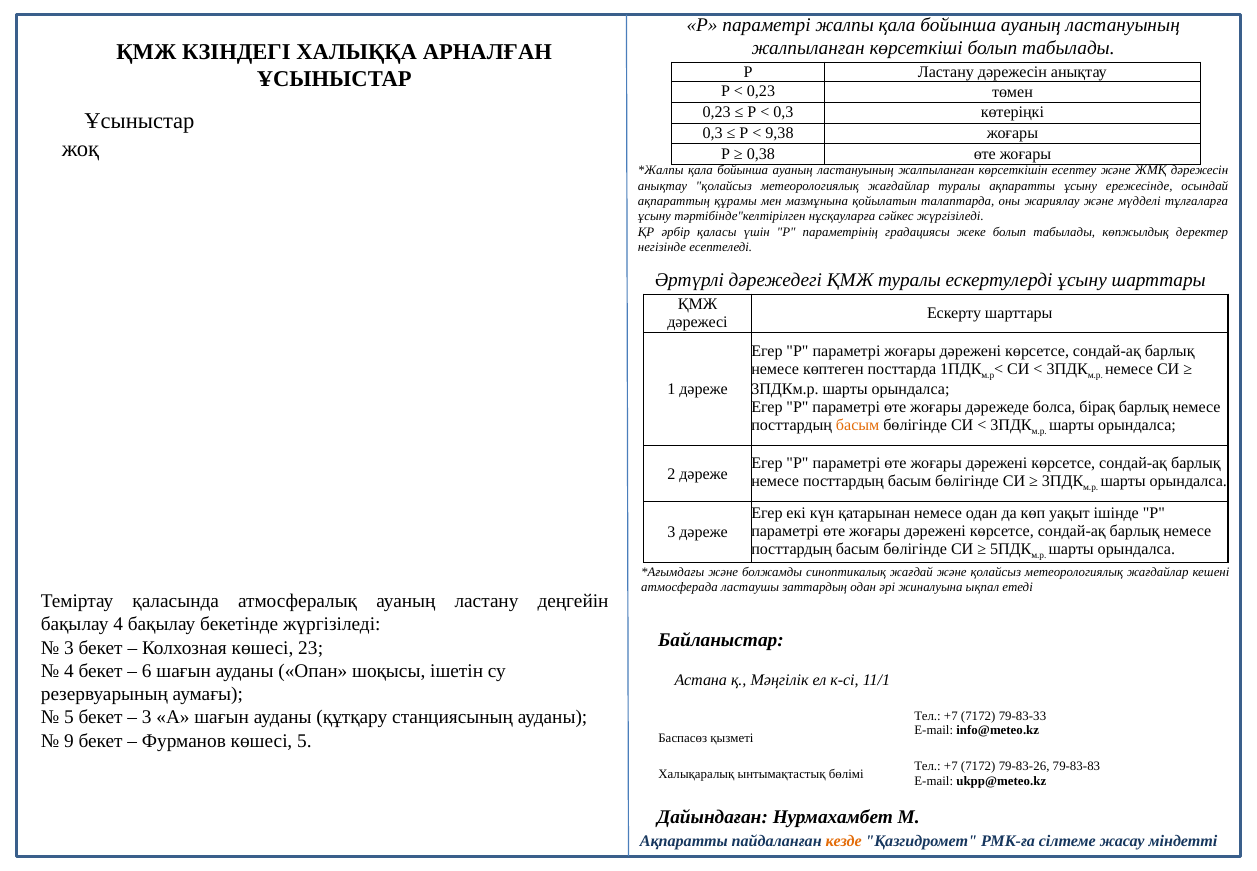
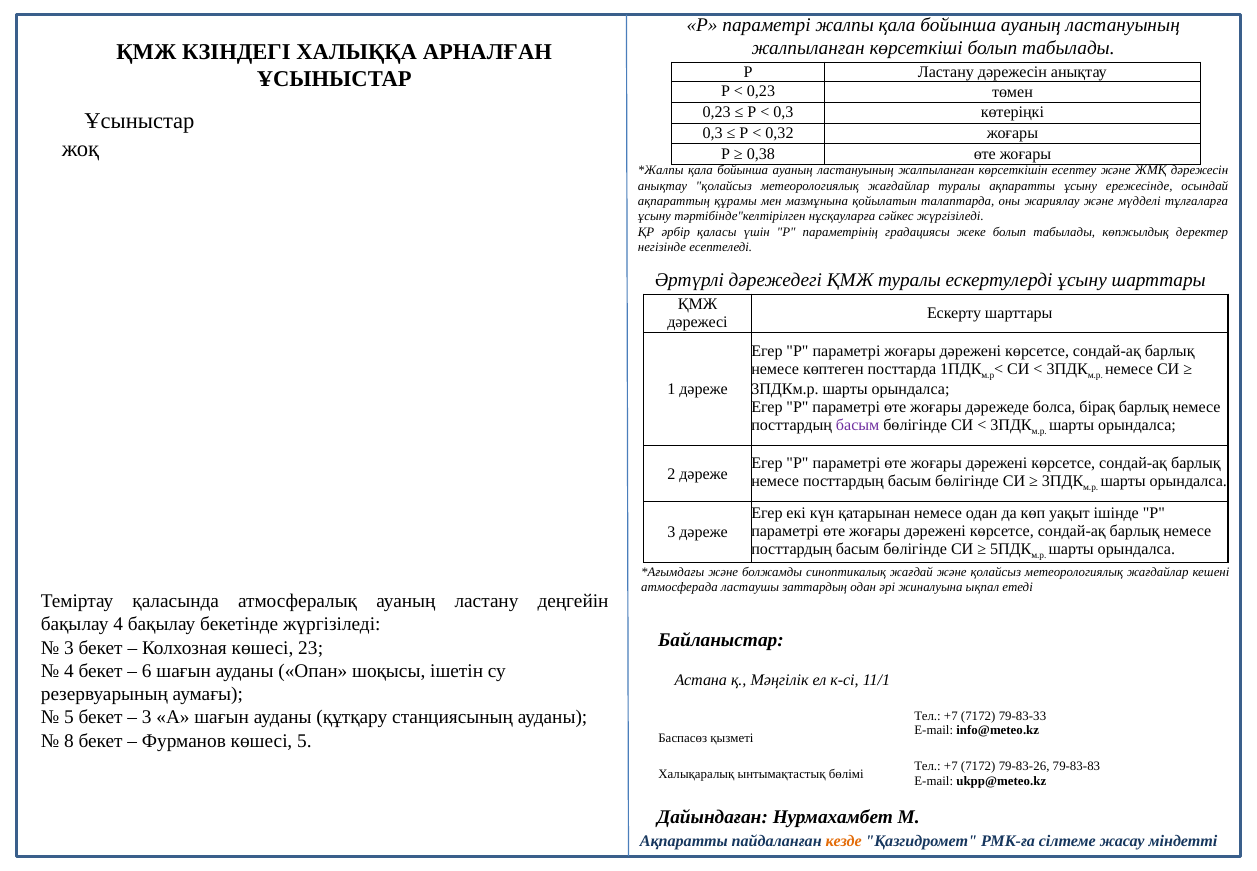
9,38: 9,38 -> 0,32 (779, 133)
басым colour: orange -> purple (858, 424)
9: 9 -> 8 (69, 740)
